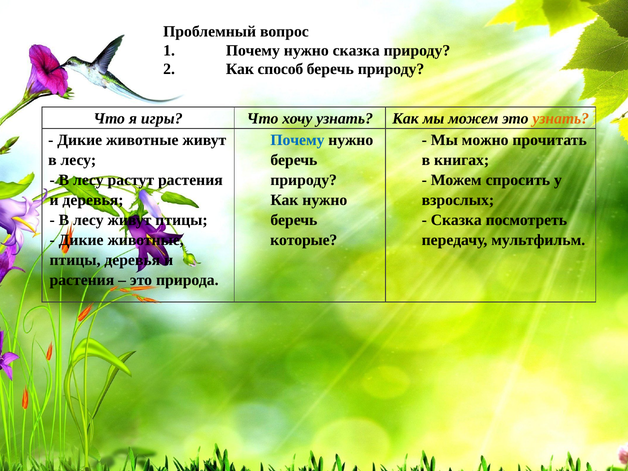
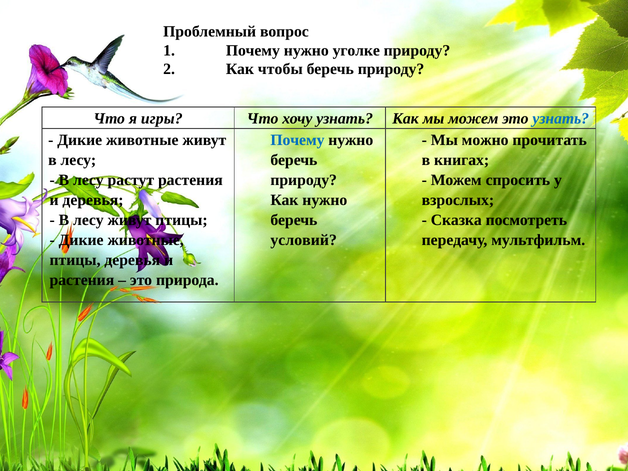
нужно сказка: сказка -> уголке (356, 50)
способ: способ -> чтобы (280, 69)
узнать colour: orange -> blue (561, 118)
которые: которые -> условий (304, 240)
